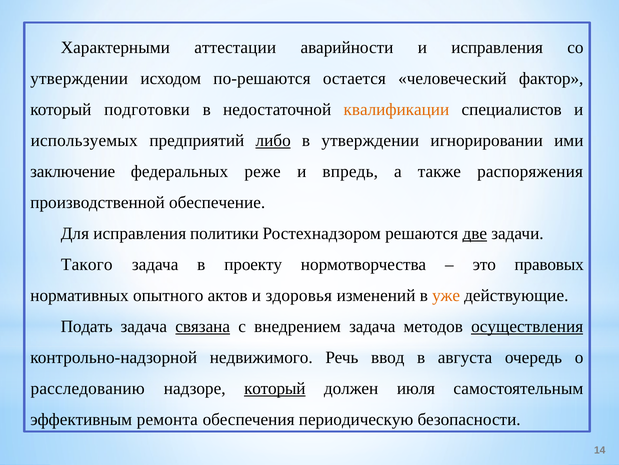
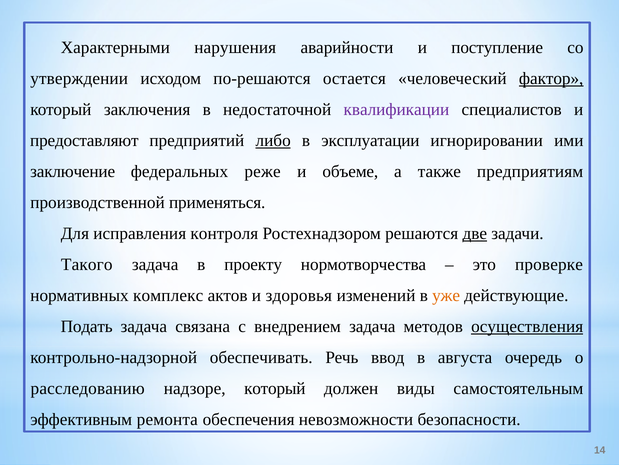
аттестации: аттестации -> нарушения (235, 47)
и исправления: исправления -> поступление (497, 47)
фактор underline: none -> present (551, 78)
подготовки: подготовки -> заключения (147, 109)
квалификации colour: orange -> purple (396, 109)
используемых: используемых -> предоставляют (84, 140)
в утверждении: утверждении -> эксплуатации (370, 140)
впредь: впредь -> объеме (350, 171)
распоряжения: распоряжения -> предприятиям (530, 171)
обеспечение: обеспечение -> применяться (217, 202)
политики: политики -> контроля (224, 233)
правовых: правовых -> проверке (549, 264)
опытного: опытного -> комплекс (168, 295)
связана underline: present -> none (203, 326)
недвижимого: недвижимого -> обеспечивать (261, 357)
который underline: present -> none (275, 388)
июля: июля -> виды (416, 388)
периодическую: периодическую -> невозможности (356, 419)
